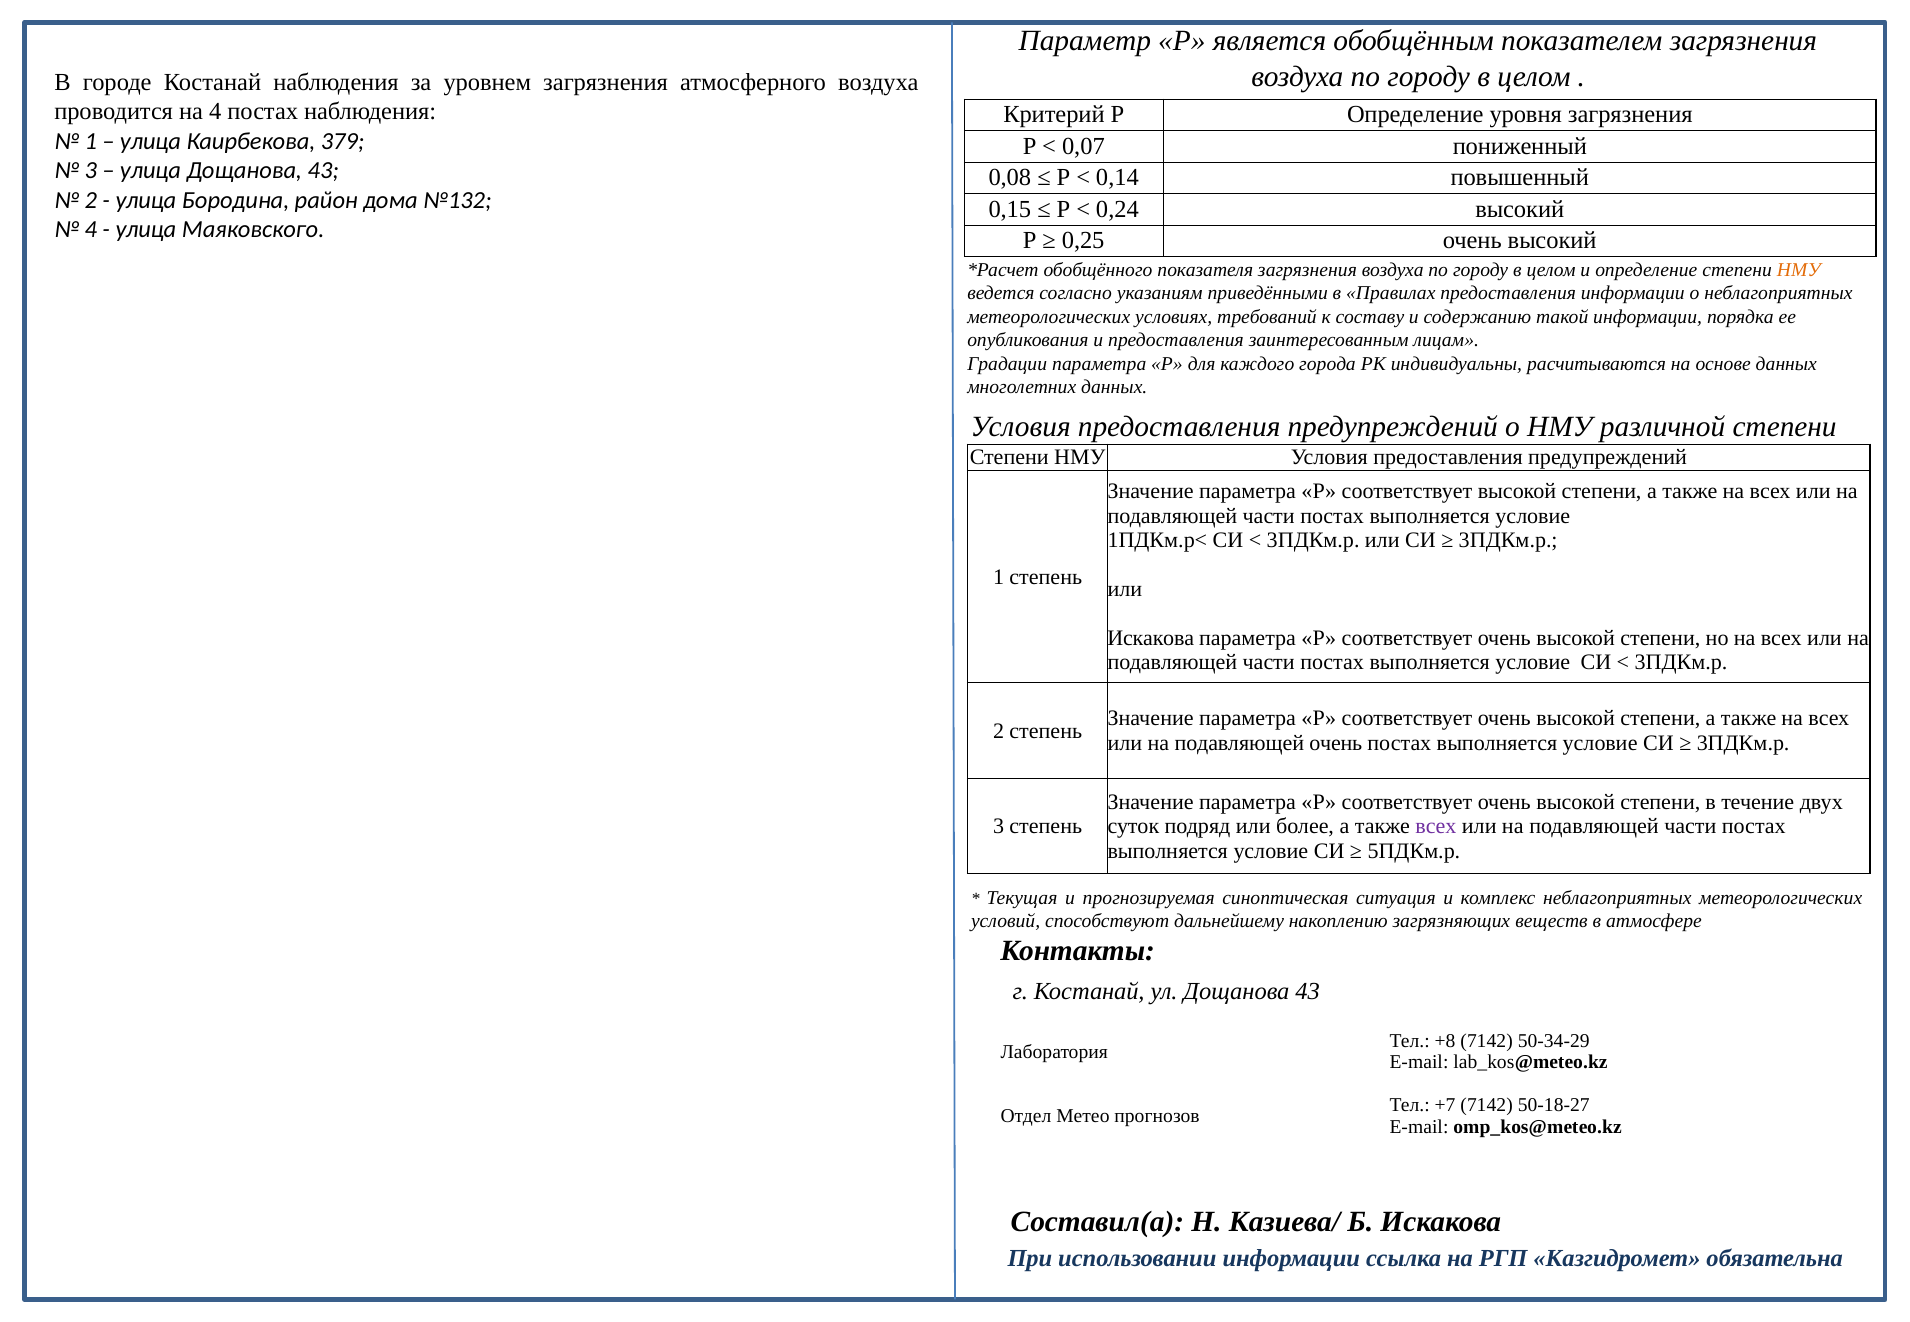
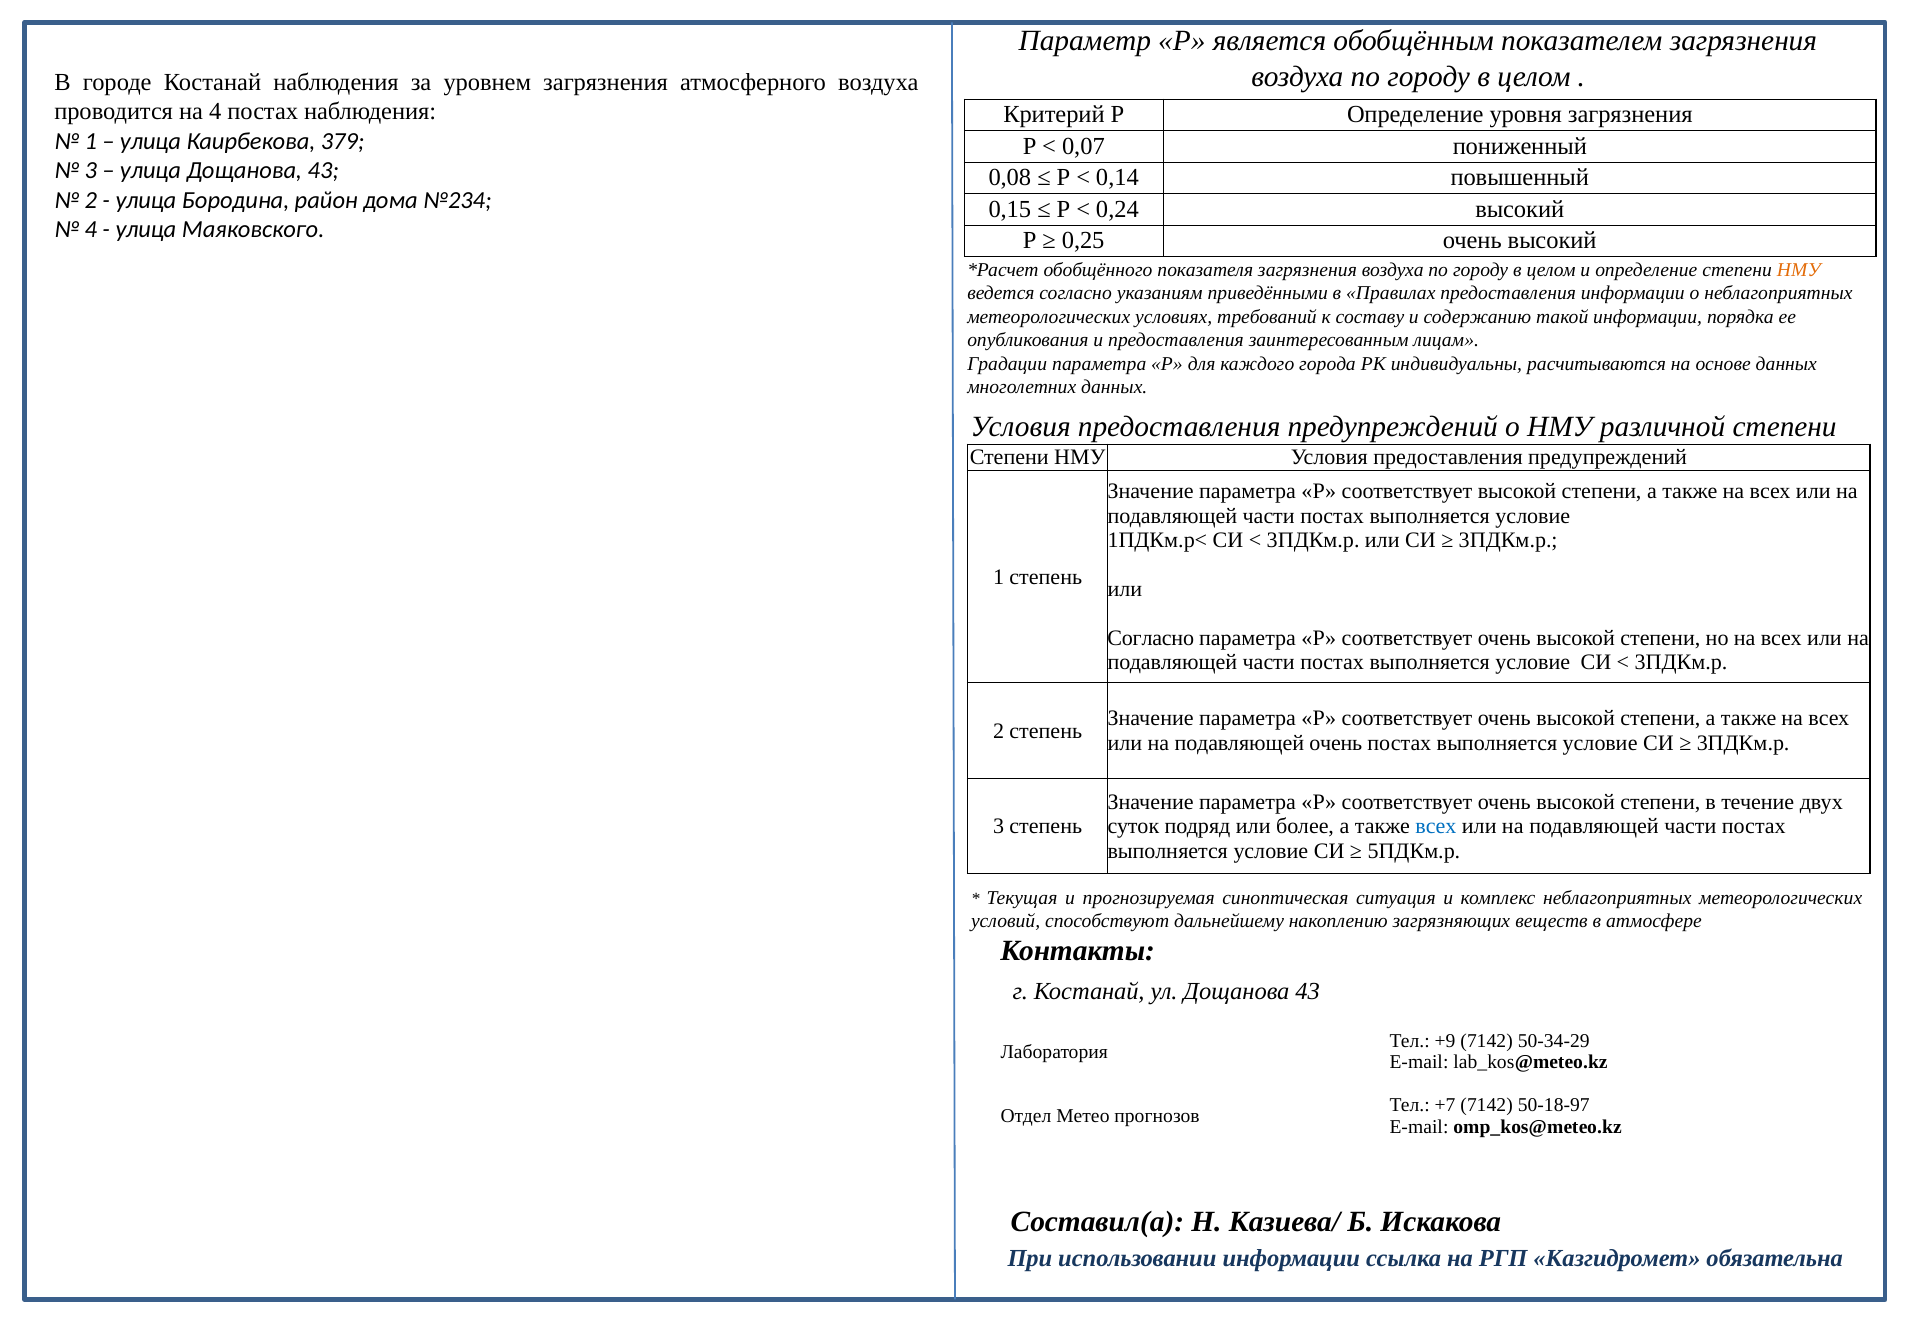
№132: №132 -> №234 (457, 200)
Искакова: Искакова -> Согласно (1151, 638)
всех colour: purple -> blue (1436, 826)
+8: +8 -> +9 (1445, 1041)
50-18-27: 50-18-27 -> 50-18-97 (1554, 1106)
